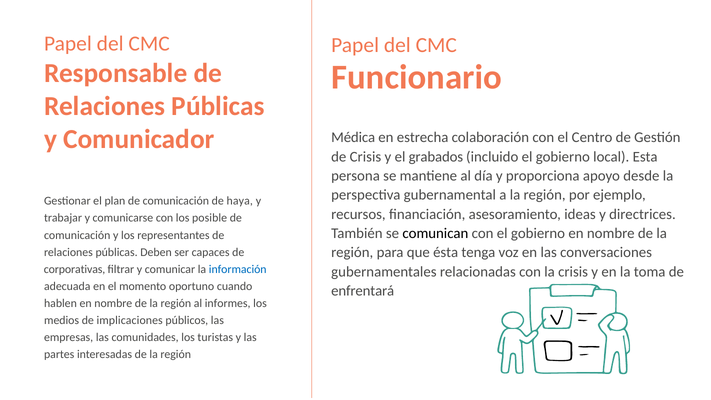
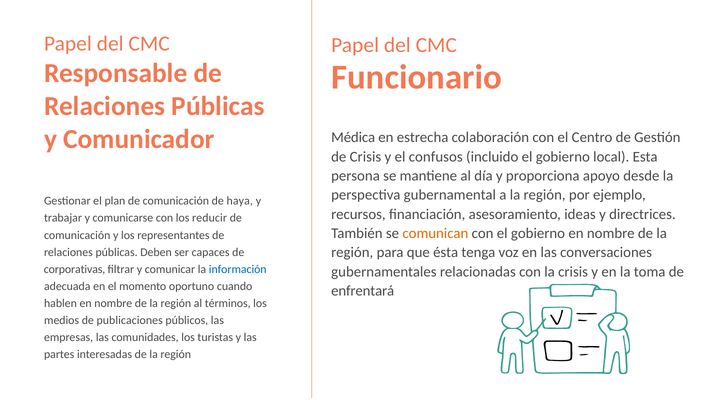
grabados: grabados -> confusos (436, 157)
posible: posible -> reducir (210, 218)
comunican colour: black -> orange (435, 233)
informes: informes -> términos (228, 303)
implicaciones: implicaciones -> publicaciones (130, 320)
